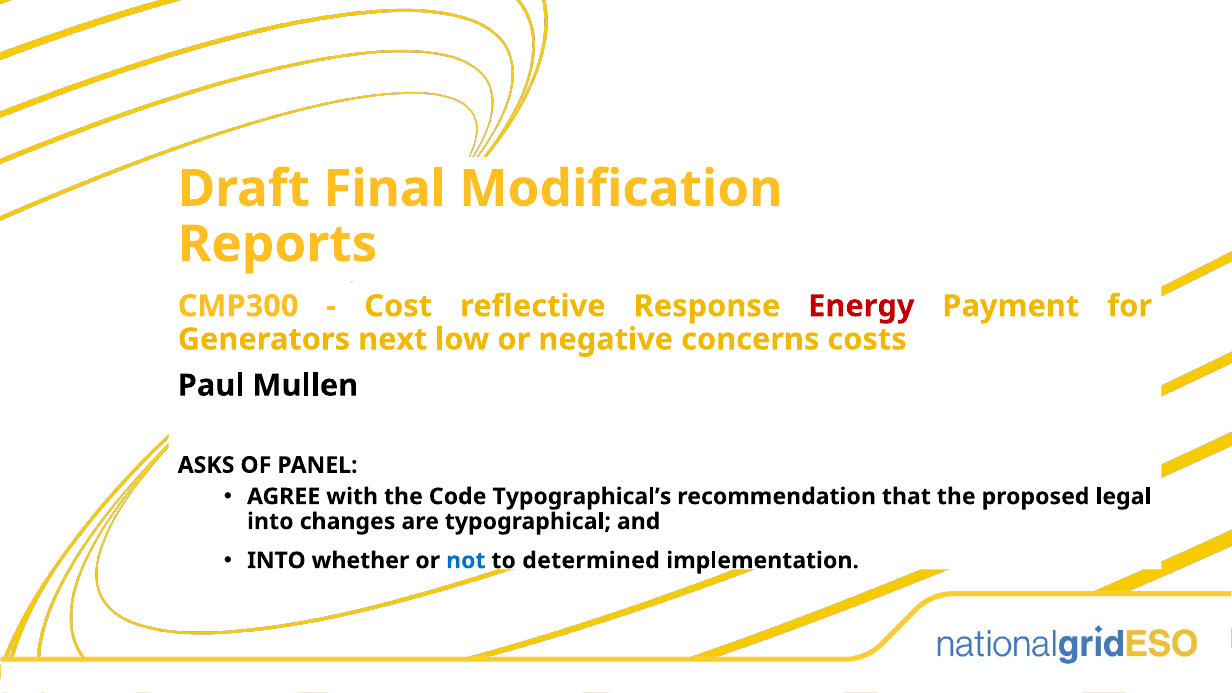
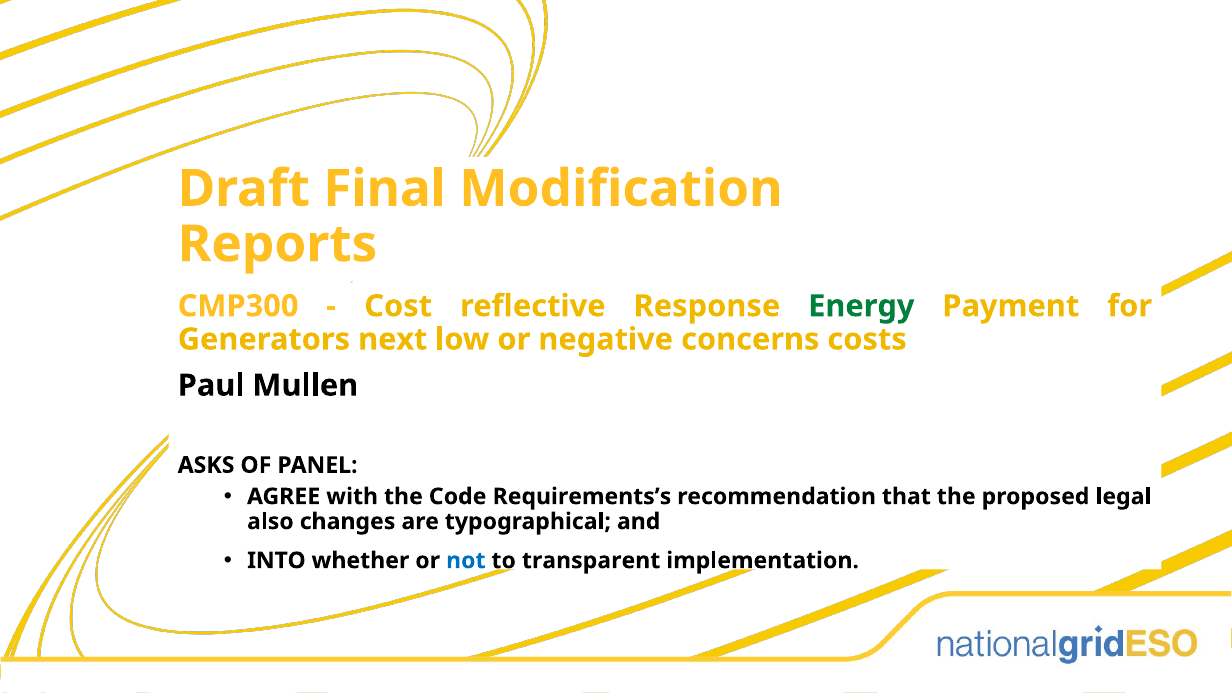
Energy colour: red -> green (861, 306)
Typographical’s: Typographical’s -> Requirements’s (582, 497)
into: into -> also (270, 521)
determined: determined -> transparent (591, 561)
